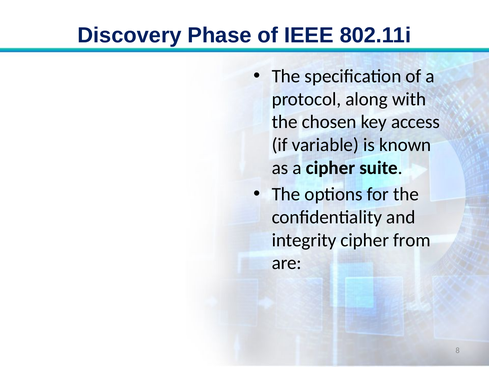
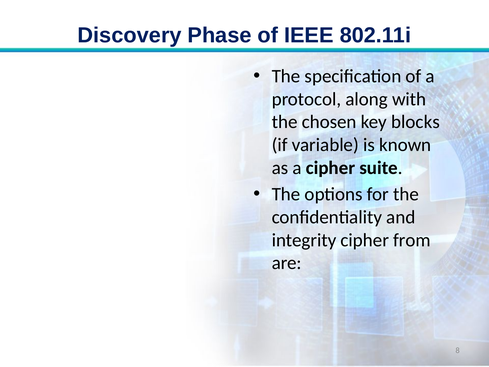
access: access -> blocks (415, 122)
